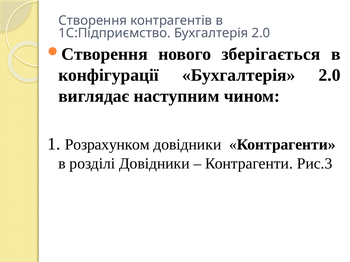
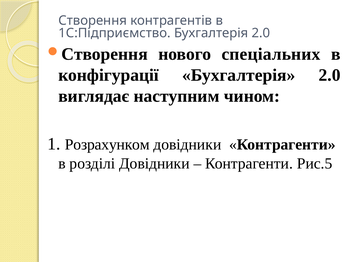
зберігається: зберігається -> спеціальних (271, 54)
Рис.3: Рис.3 -> Рис.5 (315, 164)
